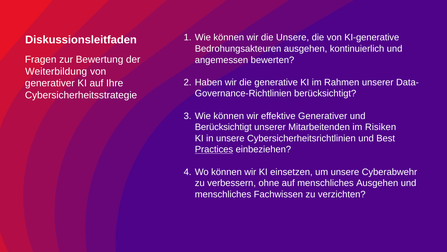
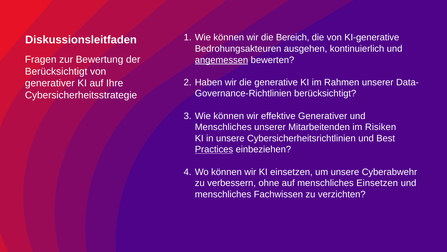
die Unsere: Unsere -> Bereich (293, 37)
angemessen underline: none -> present (222, 60)
Weiterbildung: Weiterbildung -> Berücksichtigt (56, 71)
Berücksichtigt: Berücksichtigt -> Menschliches (223, 127)
menschliches Ausgehen: Ausgehen -> Einsetzen (377, 183)
